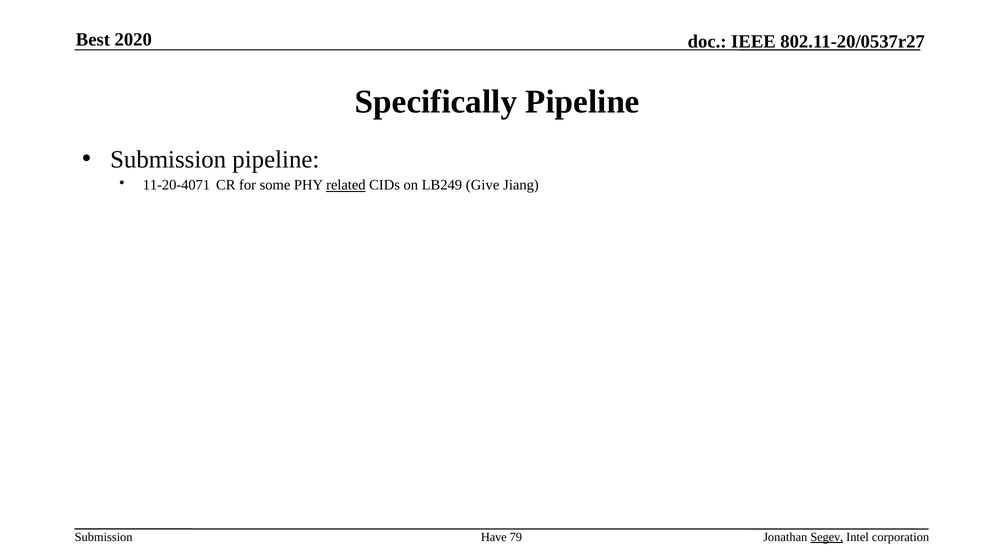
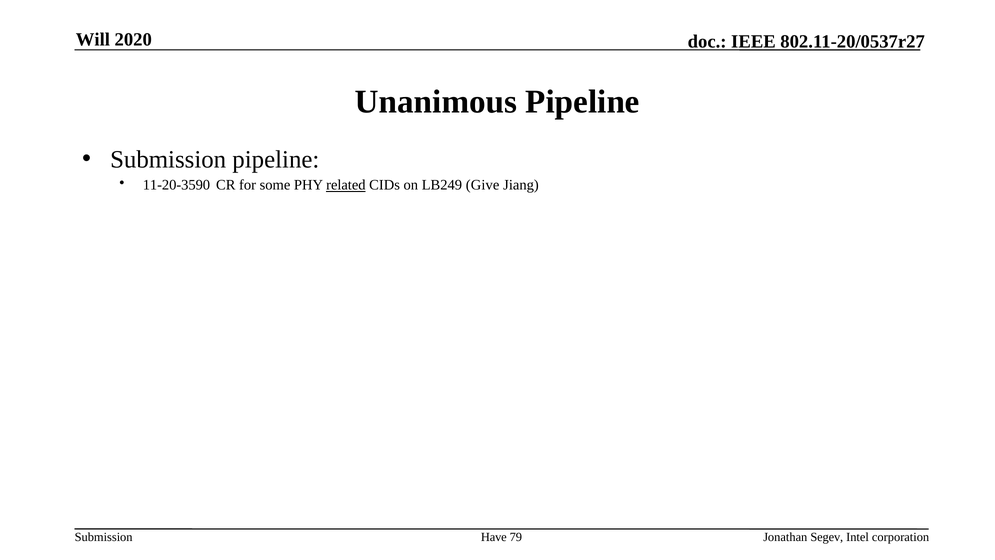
Best: Best -> Will (93, 40)
Specifically: Specifically -> Unanimous (436, 102)
11-20-4071: 11-20-4071 -> 11-20-3590 (176, 185)
Segev underline: present -> none (827, 537)
